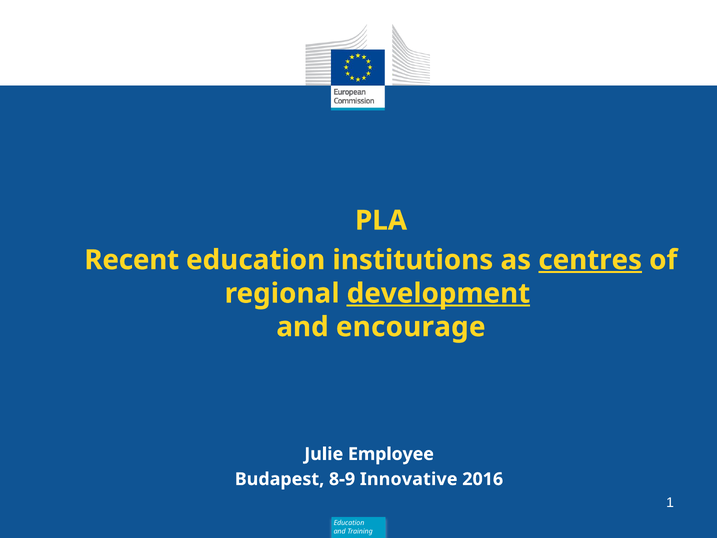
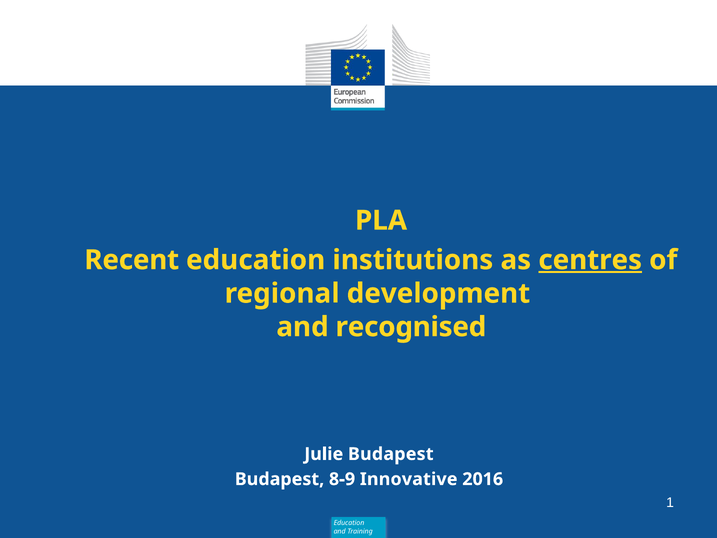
development underline: present -> none (438, 293)
encourage: encourage -> recognised (411, 327)
Julie Employee: Employee -> Budapest (391, 454)
